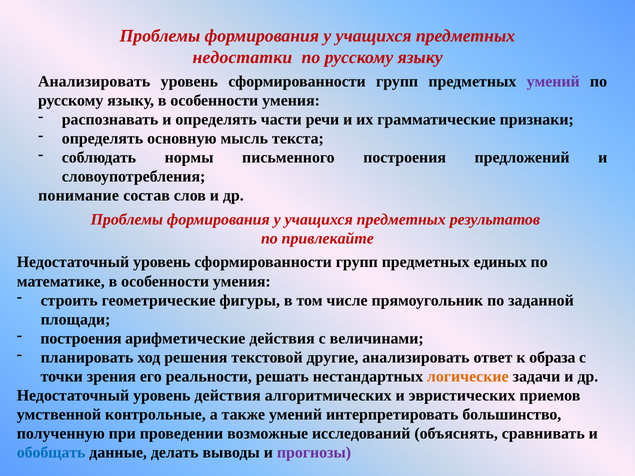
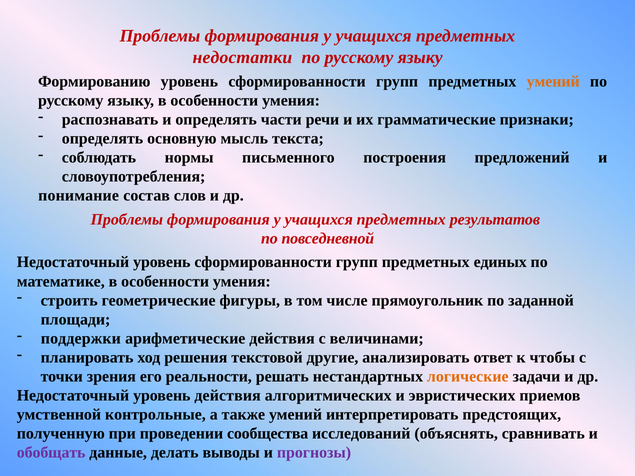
Анализировать: Анализировать -> Формированию (94, 81)
умений colour: purple -> orange (553, 81)
привлекайте: привлекайте -> повседневной (328, 239)
построения: построения -> поддержки (81, 339)
образа: образа -> чтобы (552, 358)
большинство: большинство -> предстоящих (512, 415)
возможные: возможные -> сообщества (268, 434)
обобщать colour: blue -> purple (51, 453)
